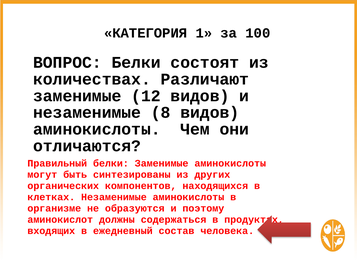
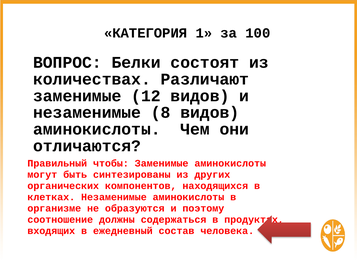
Правильный белки: белки -> чтобы (111, 163)
аминокислот: аминокислот -> соотношение (60, 219)
